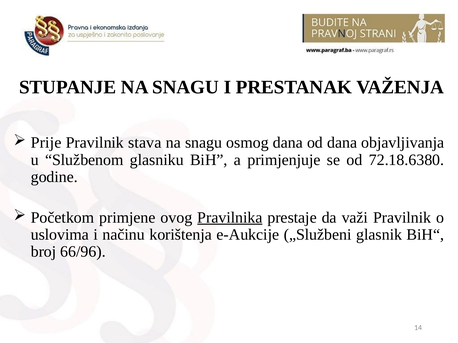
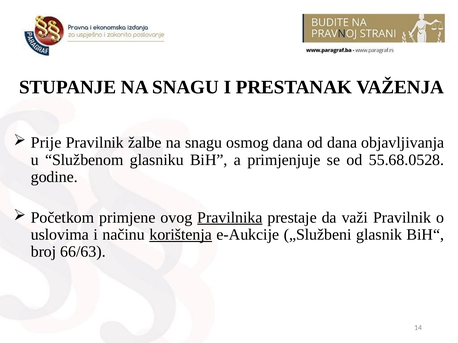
stava: stava -> žalbe (145, 143)
72.18.6380: 72.18.6380 -> 55.68.0528 (407, 160)
korištenja underline: none -> present (181, 235)
66/96: 66/96 -> 66/63 (83, 252)
